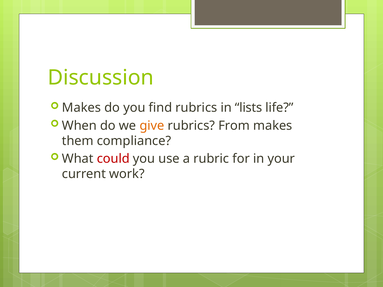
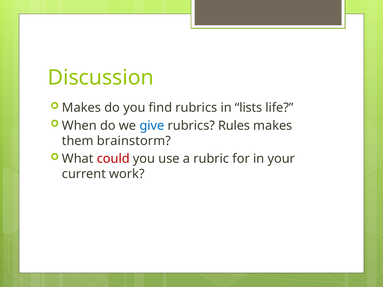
give colour: orange -> blue (152, 126)
From: From -> Rules (234, 126)
compliance: compliance -> brainstorm (134, 141)
